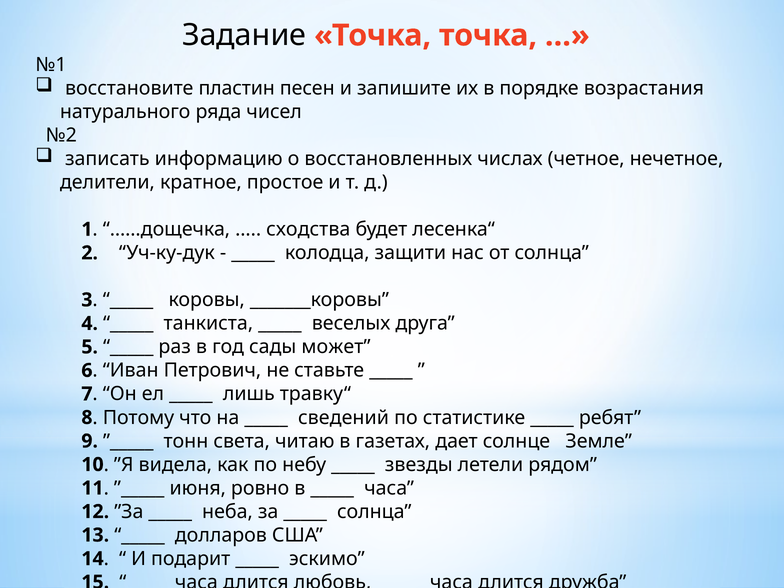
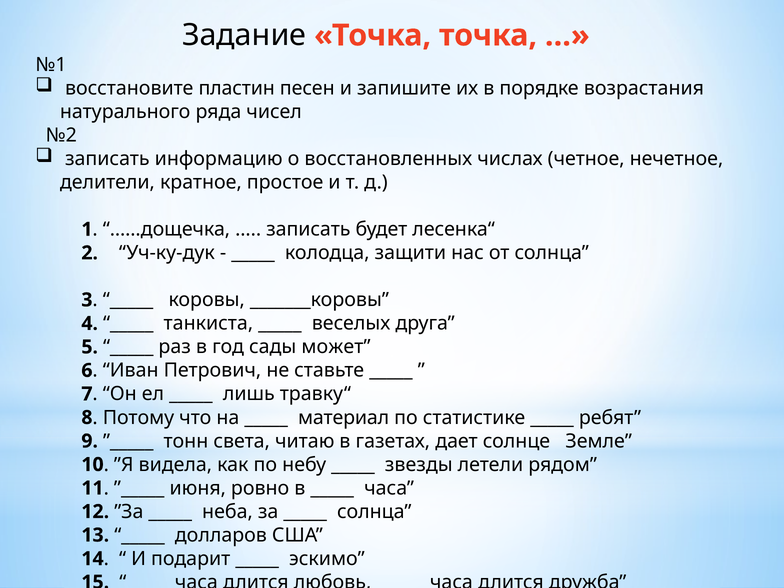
сходства: сходства -> записать (308, 229)
сведений: сведений -> материал (344, 418)
